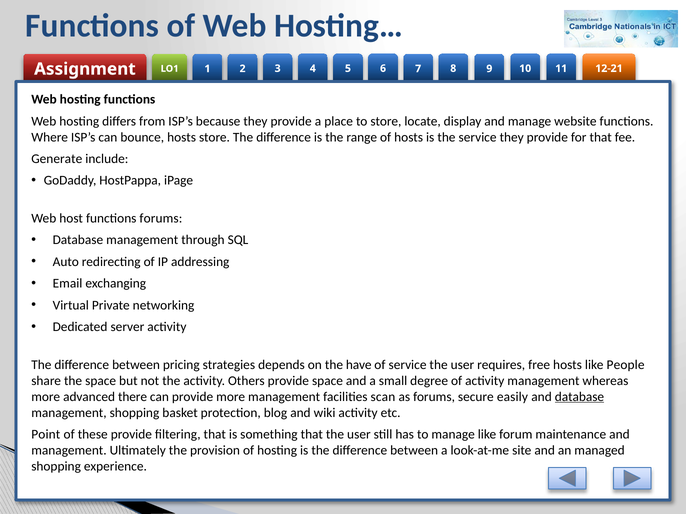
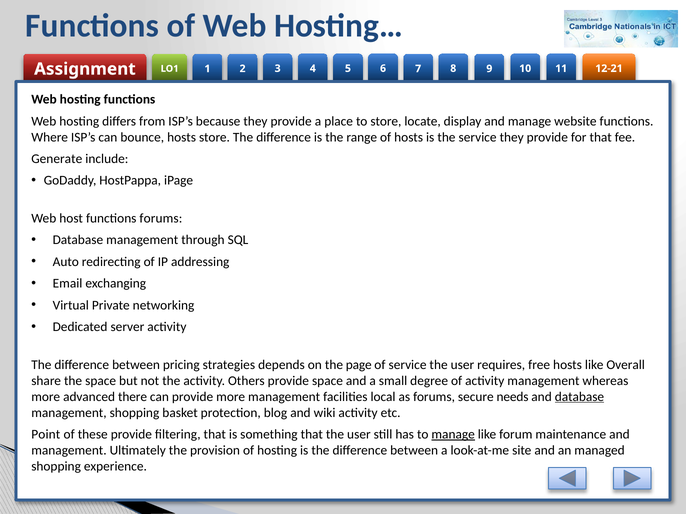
have: have -> page (359, 365)
People: People -> Overall (626, 365)
scan: scan -> local (383, 397)
easily: easily -> needs (513, 397)
manage underline: none -> present (453, 435)
